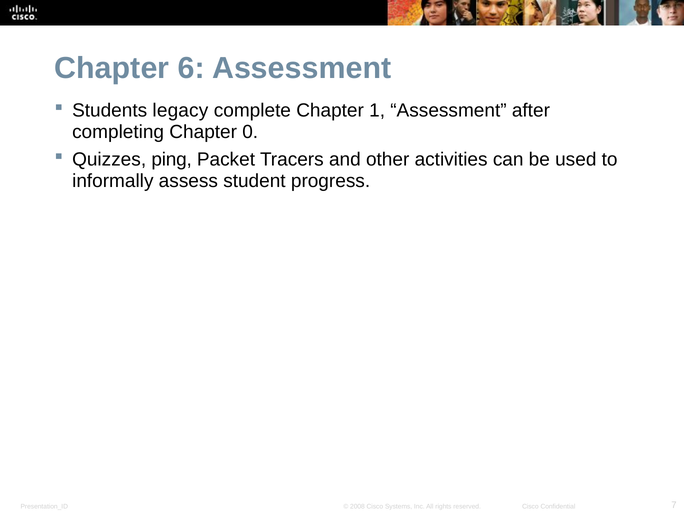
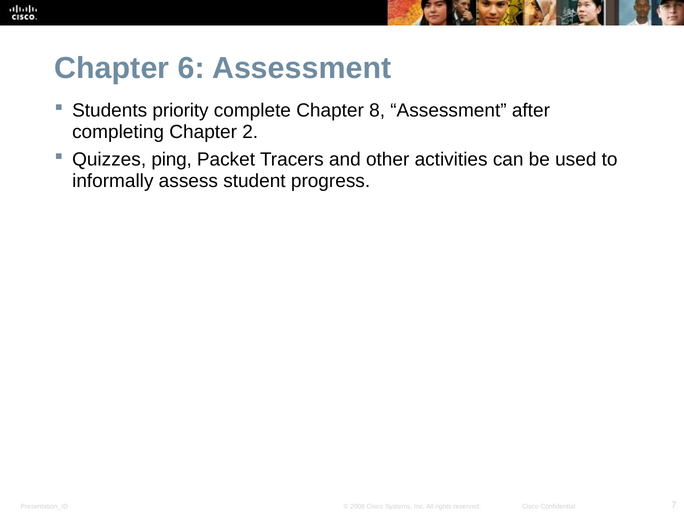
legacy: legacy -> priority (181, 110)
1: 1 -> 8 (377, 110)
0: 0 -> 2 (250, 132)
